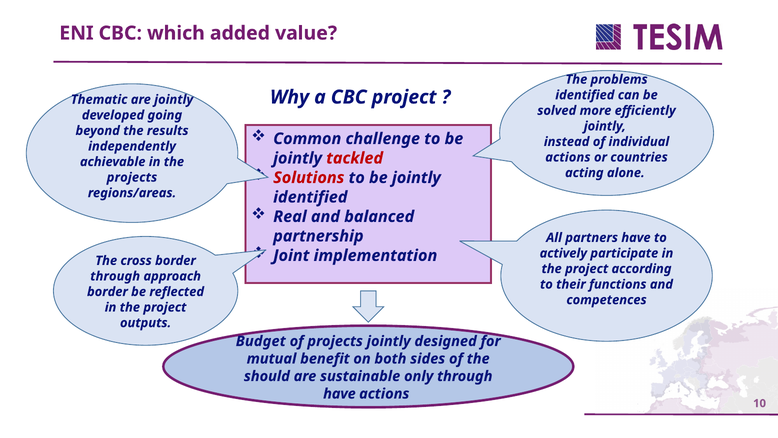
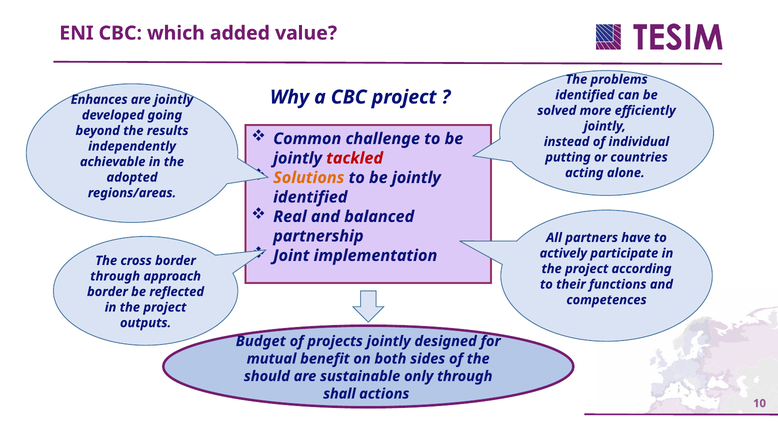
Thematic: Thematic -> Enhances (99, 99)
actions: actions -> putting (568, 157)
Solutions colour: red -> orange (309, 178)
projects: projects -> adopted (132, 177)
have: have -> shall (339, 393)
